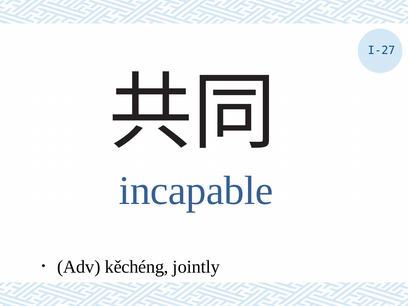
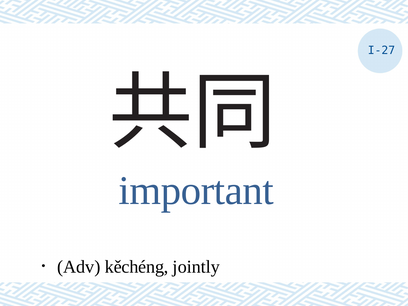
incapable: incapable -> important (196, 191)
